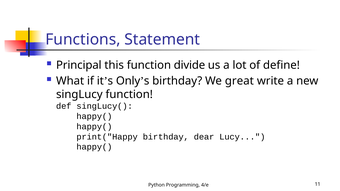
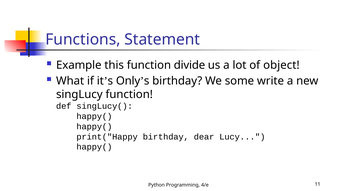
Principal: Principal -> Example (79, 65)
define: define -> object (281, 65)
great: great -> some (239, 81)
